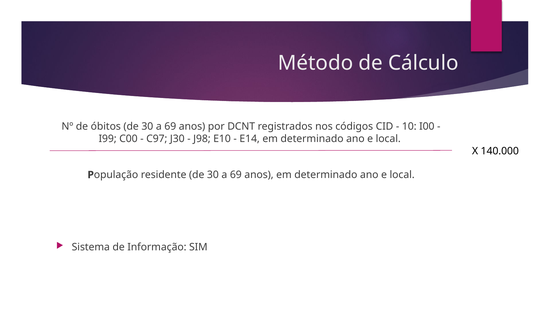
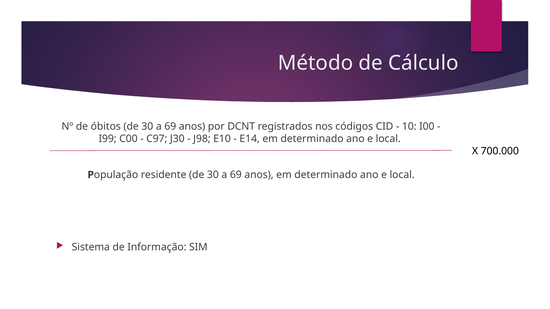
140.000: 140.000 -> 700.000 (500, 151)
